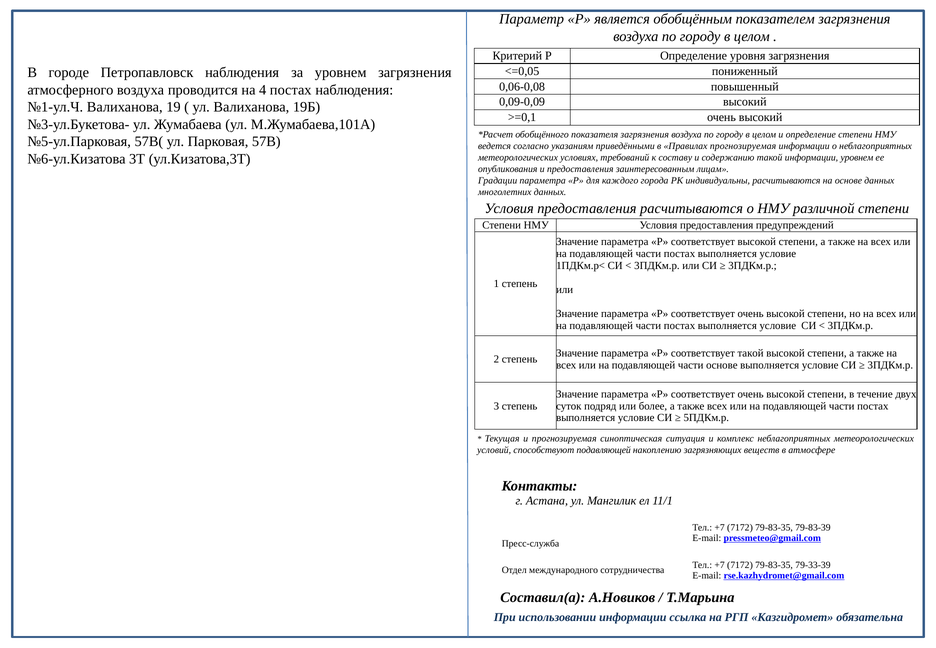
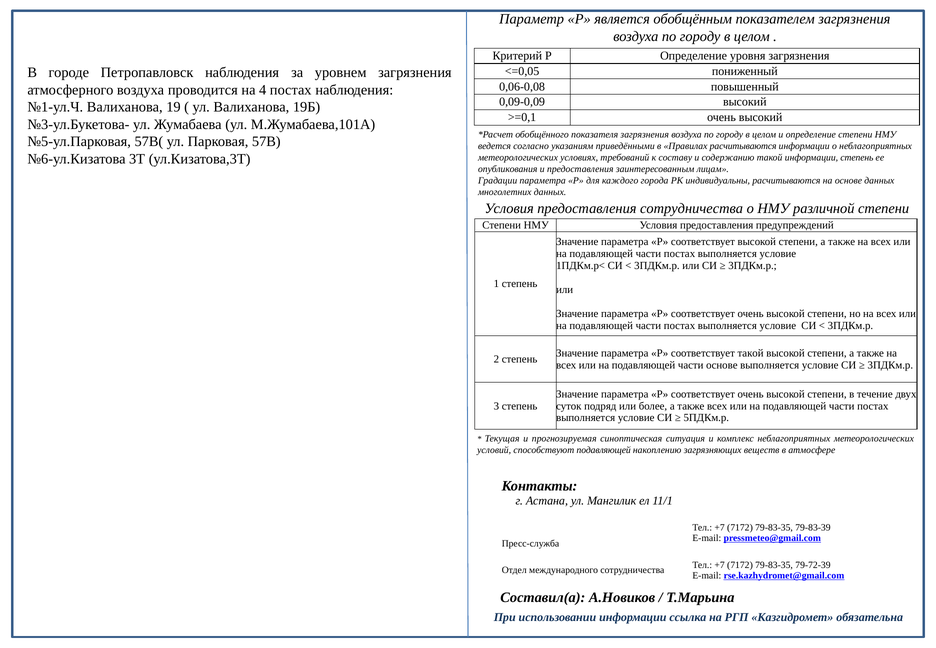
Правилах прогнозируемая: прогнозируемая -> расчитываются (743, 146)
информации уровнем: уровнем -> степень (857, 157)
предоставления расчитываются: расчитываются -> сотрудничества (692, 209)
79-33-39: 79-33-39 -> 79-72-39 (813, 565)
